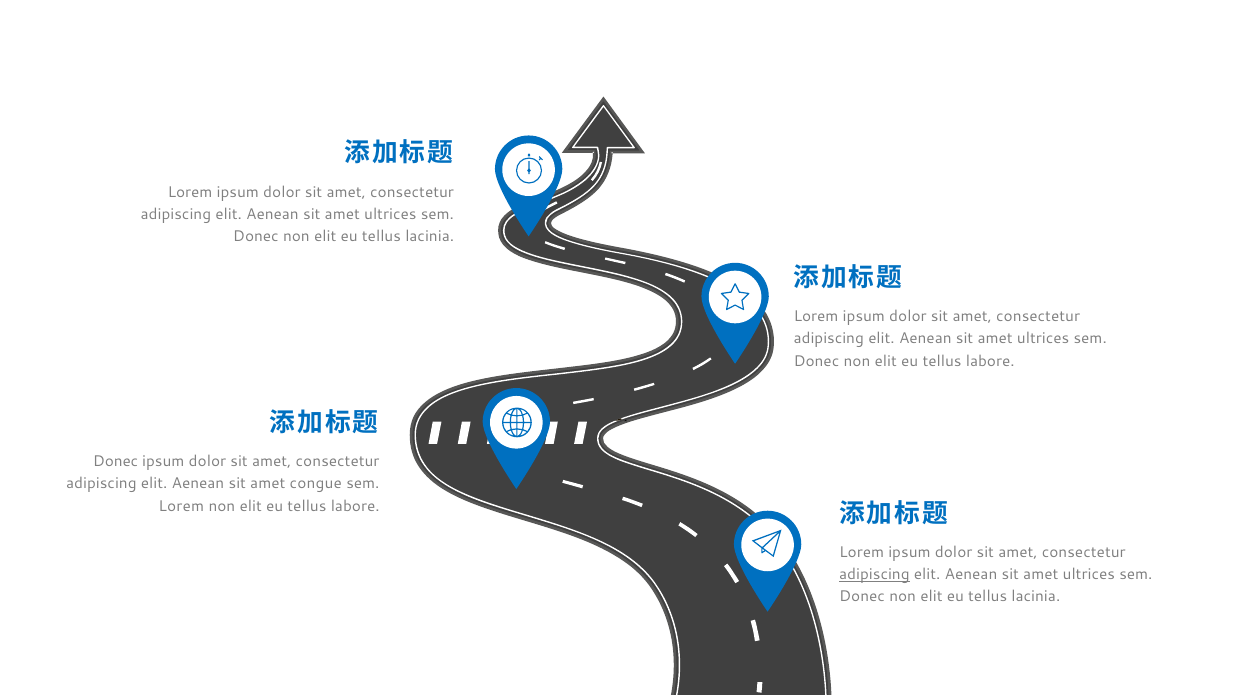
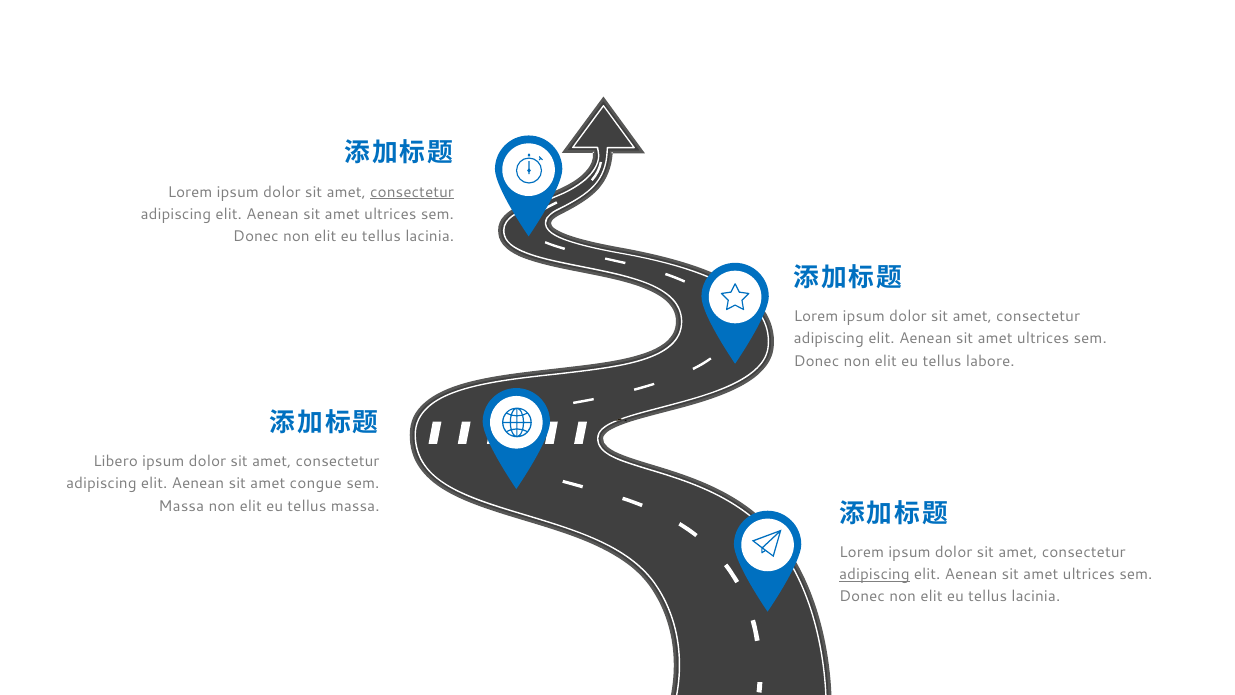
consectetur underline: none -> present (412, 192)
Donec: Donec -> Libero (115, 461)
Lorem: Lorem -> Massa (181, 506)
labore: labore -> massa (355, 506)
